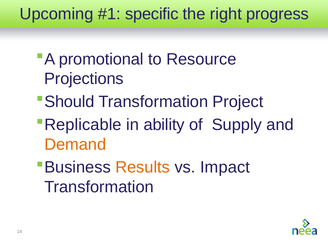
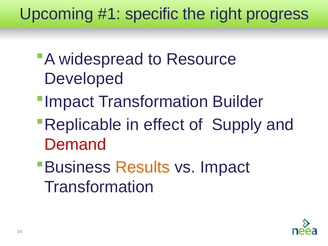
promotional: promotional -> widespread (101, 59)
Projections: Projections -> Developed (84, 79)
Should: Should -> Impact (69, 102)
Project: Project -> Builder (238, 102)
ability: ability -> effect (164, 125)
Demand colour: orange -> red (75, 144)
